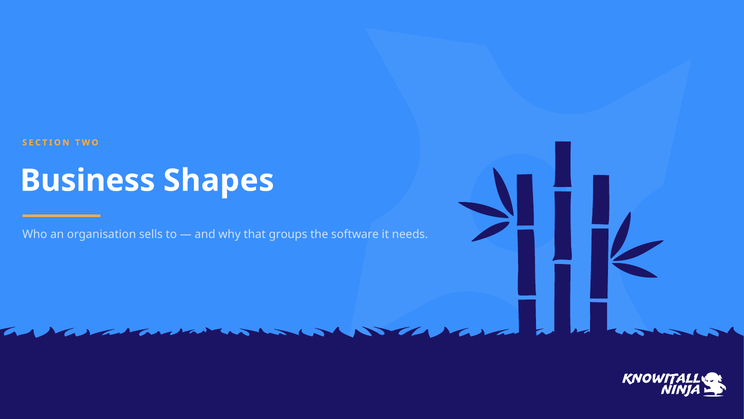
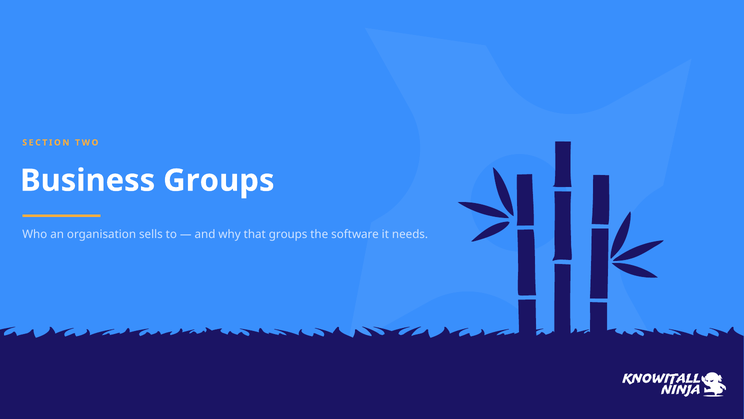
Business Shapes: Shapes -> Groups (219, 180)
